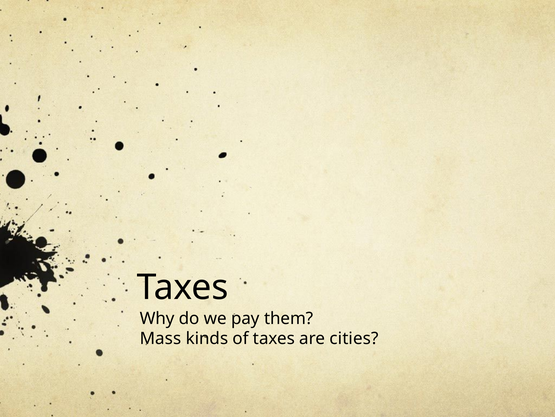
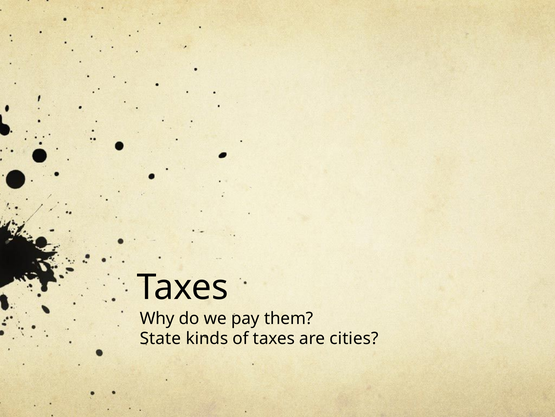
Mass: Mass -> State (160, 338)
